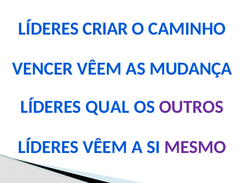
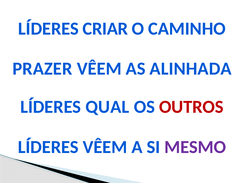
VENCER: VENCER -> PRAZER (42, 69)
MUDANÇA: MUDANÇA -> ALINHADA (191, 69)
OUTROS colour: purple -> red (191, 107)
